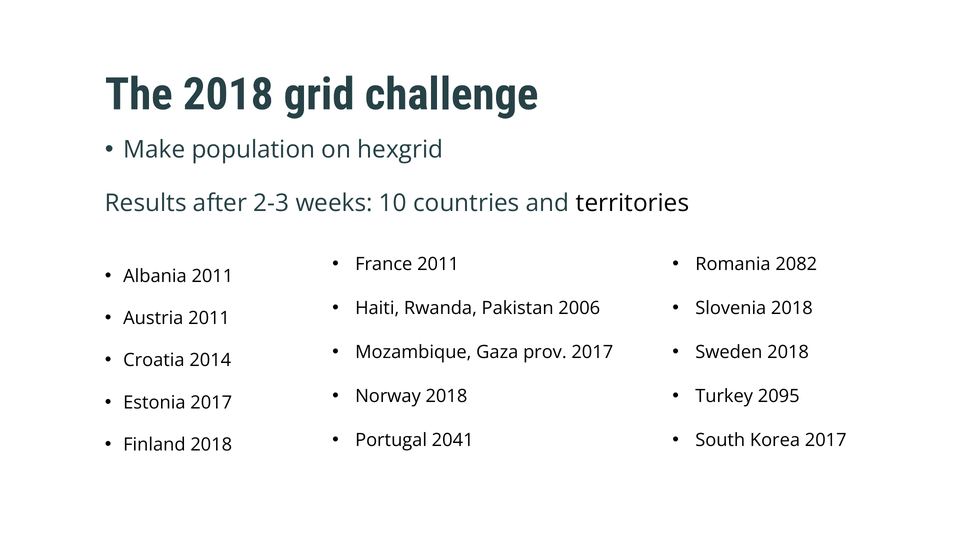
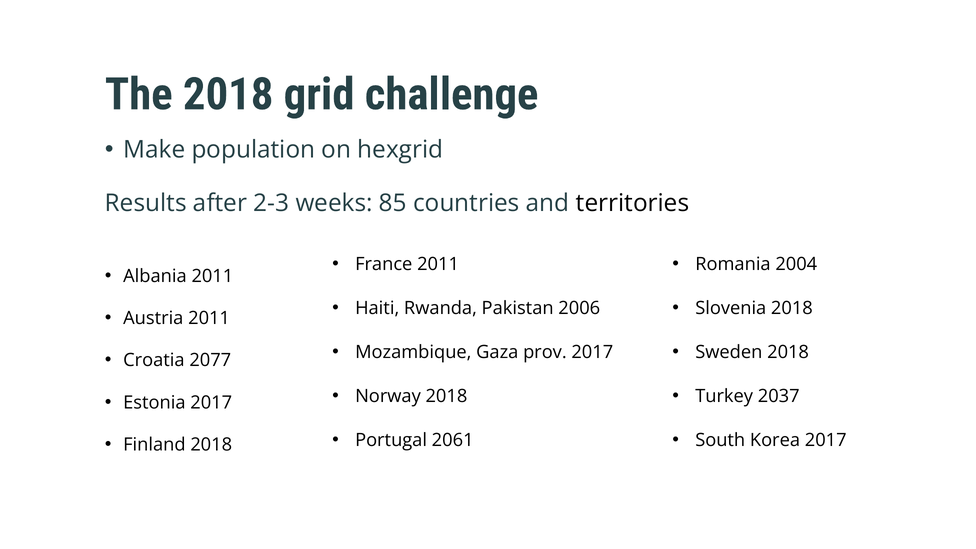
10: 10 -> 85 (393, 203)
2082: 2082 -> 2004 (796, 264)
2014: 2014 -> 2077 (210, 360)
2095: 2095 -> 2037 (779, 396)
2041: 2041 -> 2061 (453, 440)
